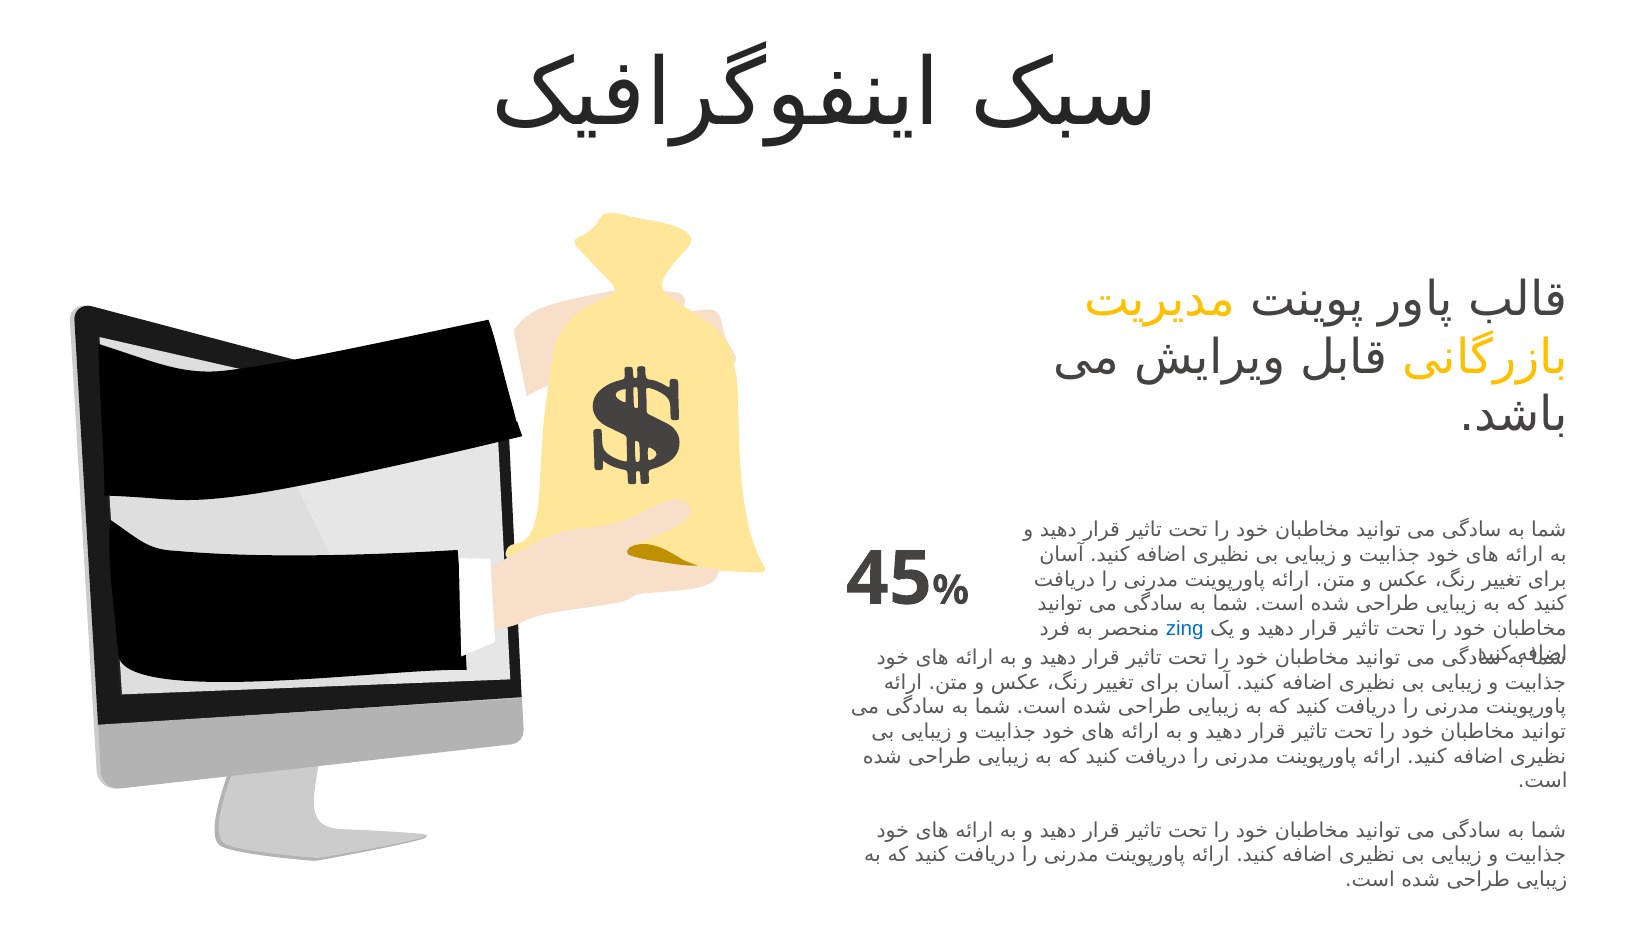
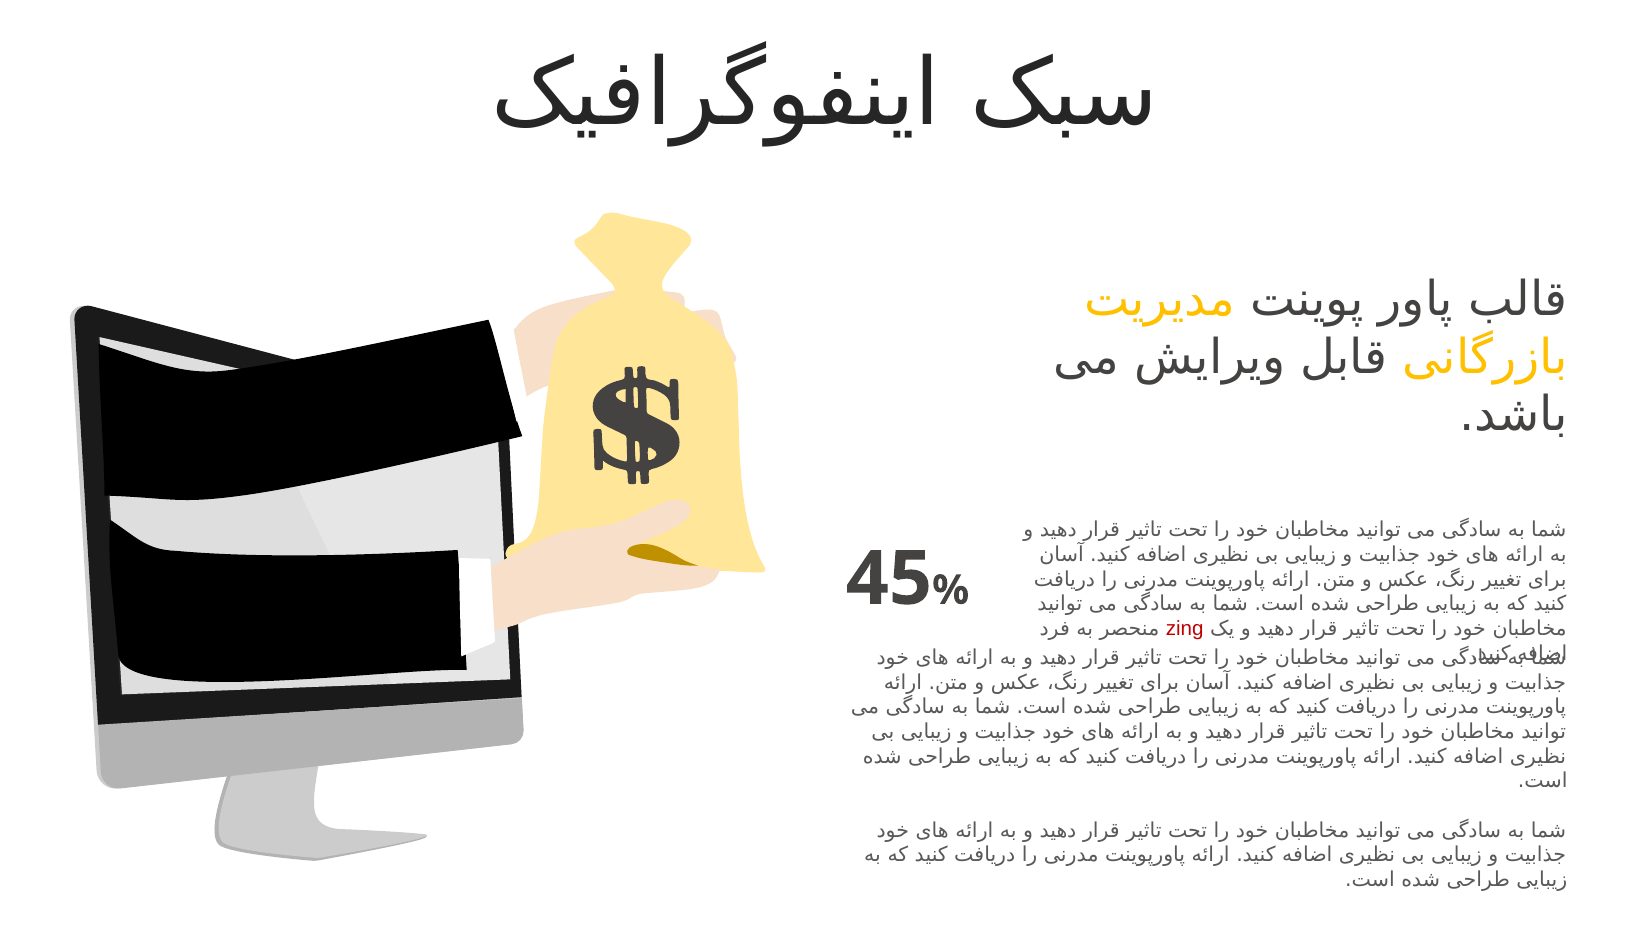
zing colour: blue -> red (1185, 629)
